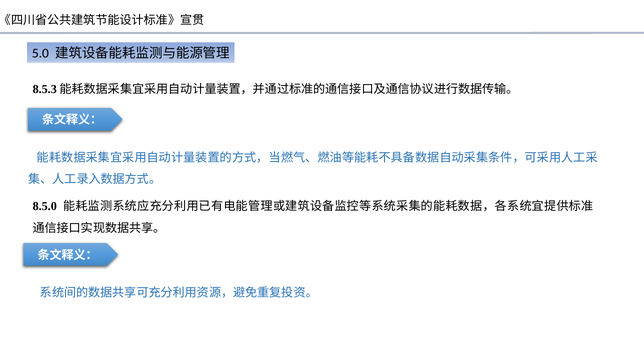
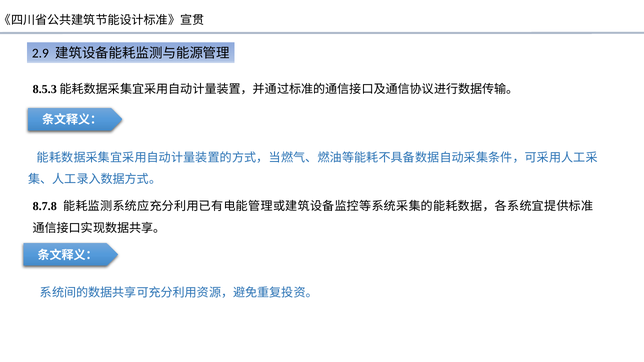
5.0: 5.0 -> 2.9 (40, 53)
8.5.0: 8.5.0 -> 8.7.8 (45, 206)
